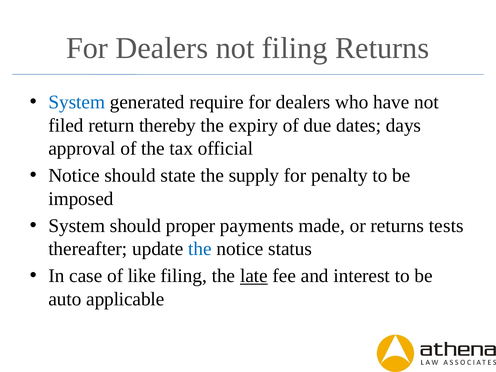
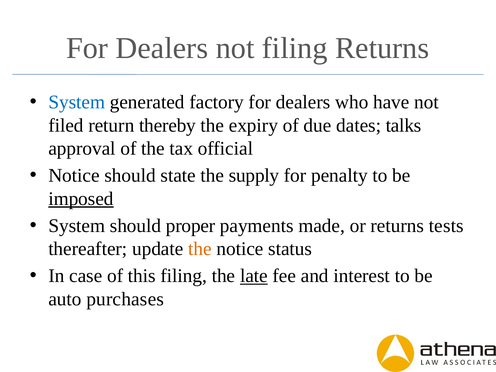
require: require -> factory (217, 102)
days: days -> talks (404, 125)
imposed underline: none -> present (81, 199)
the colour: blue -> orange (200, 249)
like: like -> this (142, 276)
applicable: applicable -> purchases (125, 299)
